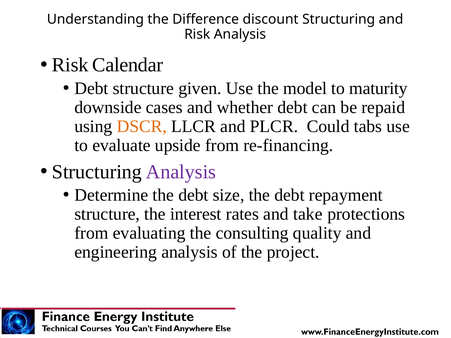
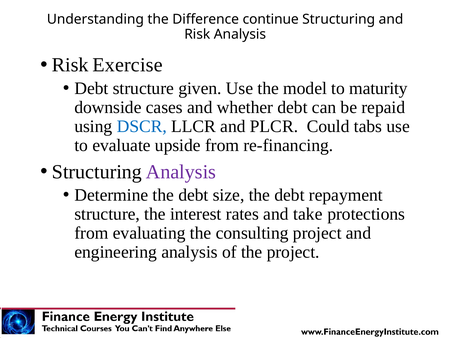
discount: discount -> continue (271, 19)
Calendar: Calendar -> Exercise (128, 65)
DSCR colour: orange -> blue (142, 126)
consulting quality: quality -> project (317, 233)
